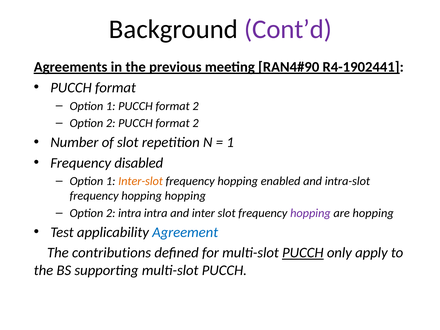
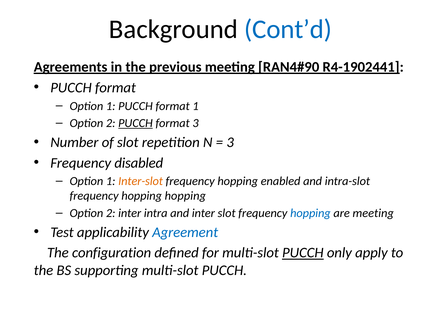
Cont’d colour: purple -> blue (288, 29)
1 PUCCH format 2: 2 -> 1 (196, 106)
PUCCH underline: none -> present (135, 123)
2: 2 -> 3 (196, 123)
1: 1 -> 3 (230, 142)
2 intra: intra -> inter (130, 213)
hopping colour: purple -> blue (310, 213)
are hopping: hopping -> meeting (373, 213)
contributions: contributions -> configuration (112, 253)
